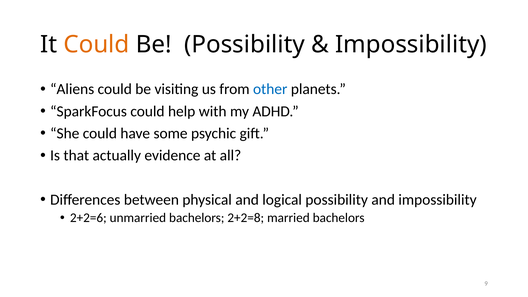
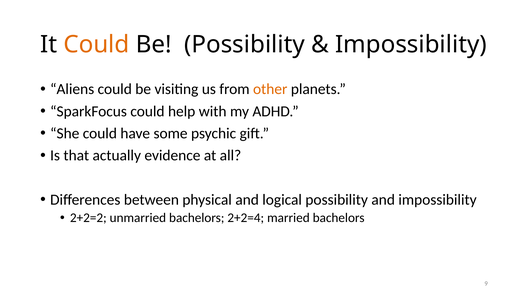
other colour: blue -> orange (270, 89)
2+2=6: 2+2=6 -> 2+2=2 (88, 218)
2+2=8: 2+2=8 -> 2+2=4 (246, 218)
